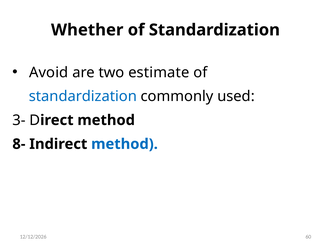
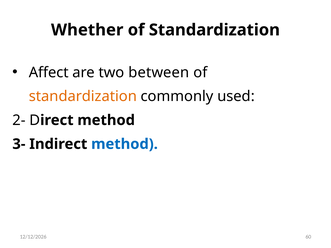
Avoid: Avoid -> Affect (49, 72)
estimate: estimate -> between (159, 72)
standardization colour: blue -> orange (83, 96)
3-: 3- -> 2- (19, 120)
8-: 8- -> 3- (19, 144)
